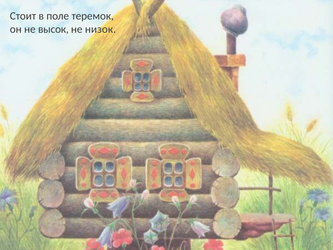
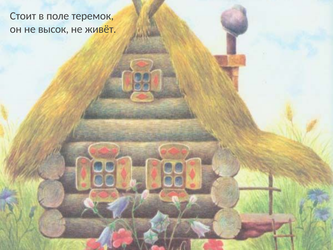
низок: низок -> живёт (101, 29)
